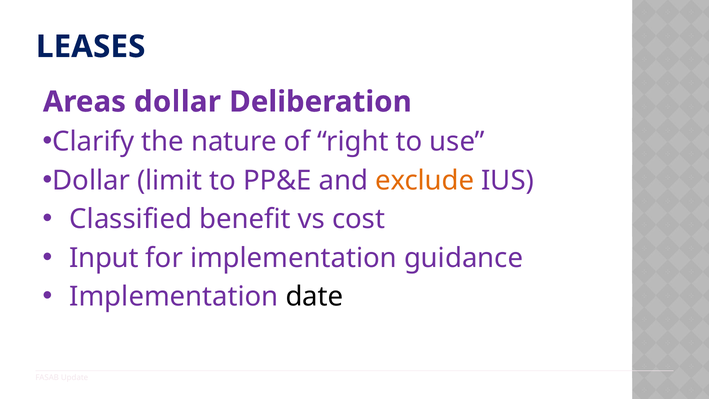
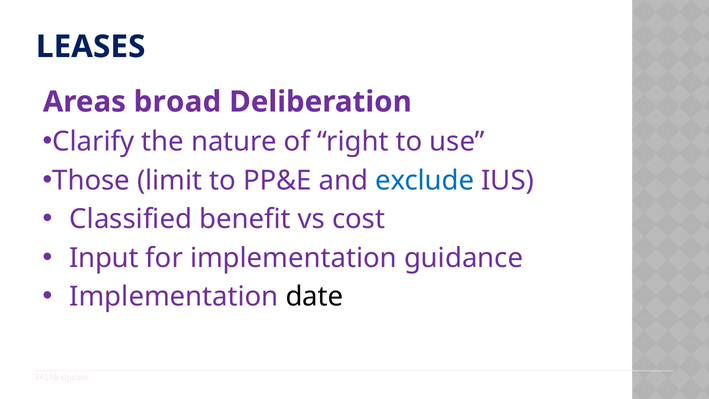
Areas dollar: dollar -> broad (177, 102)
Dollar: Dollar -> Those (91, 180)
exclude colour: orange -> blue (425, 180)
